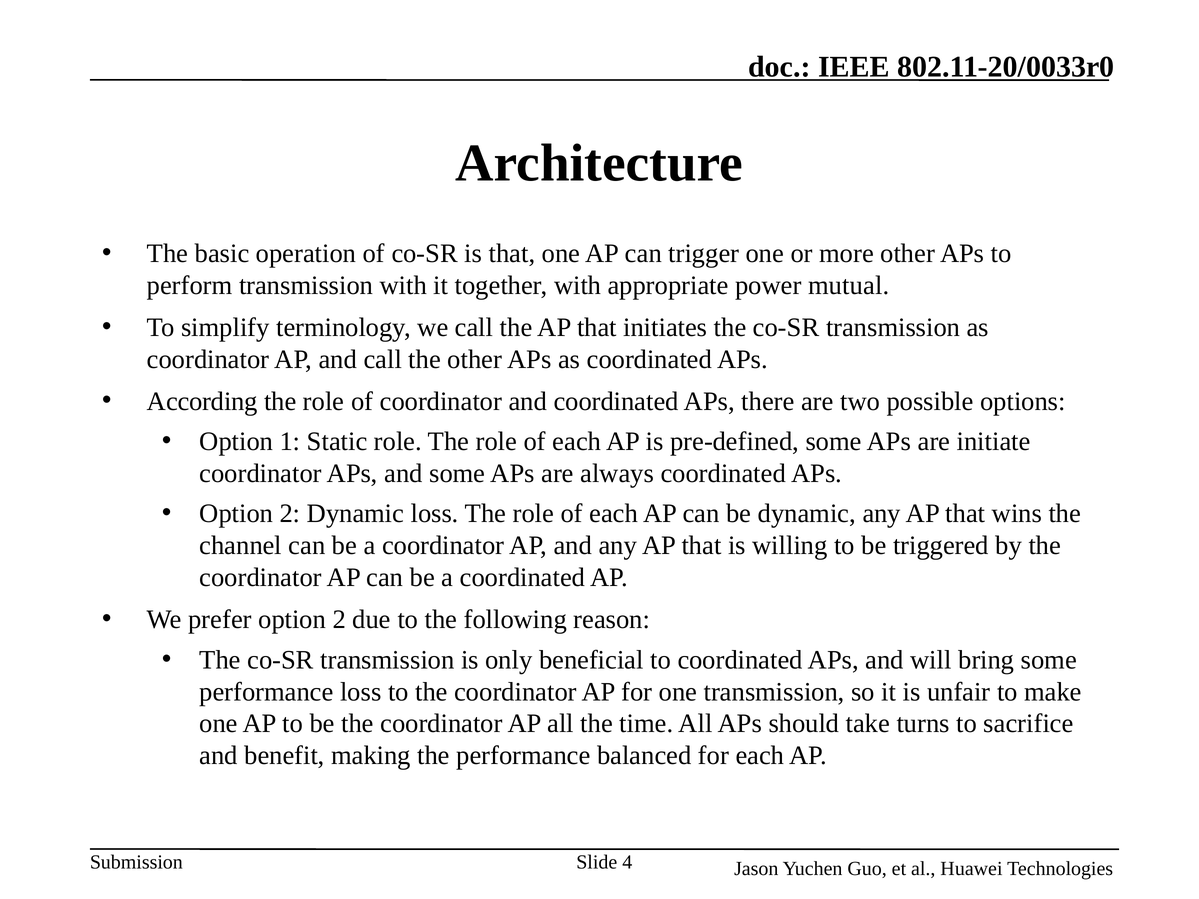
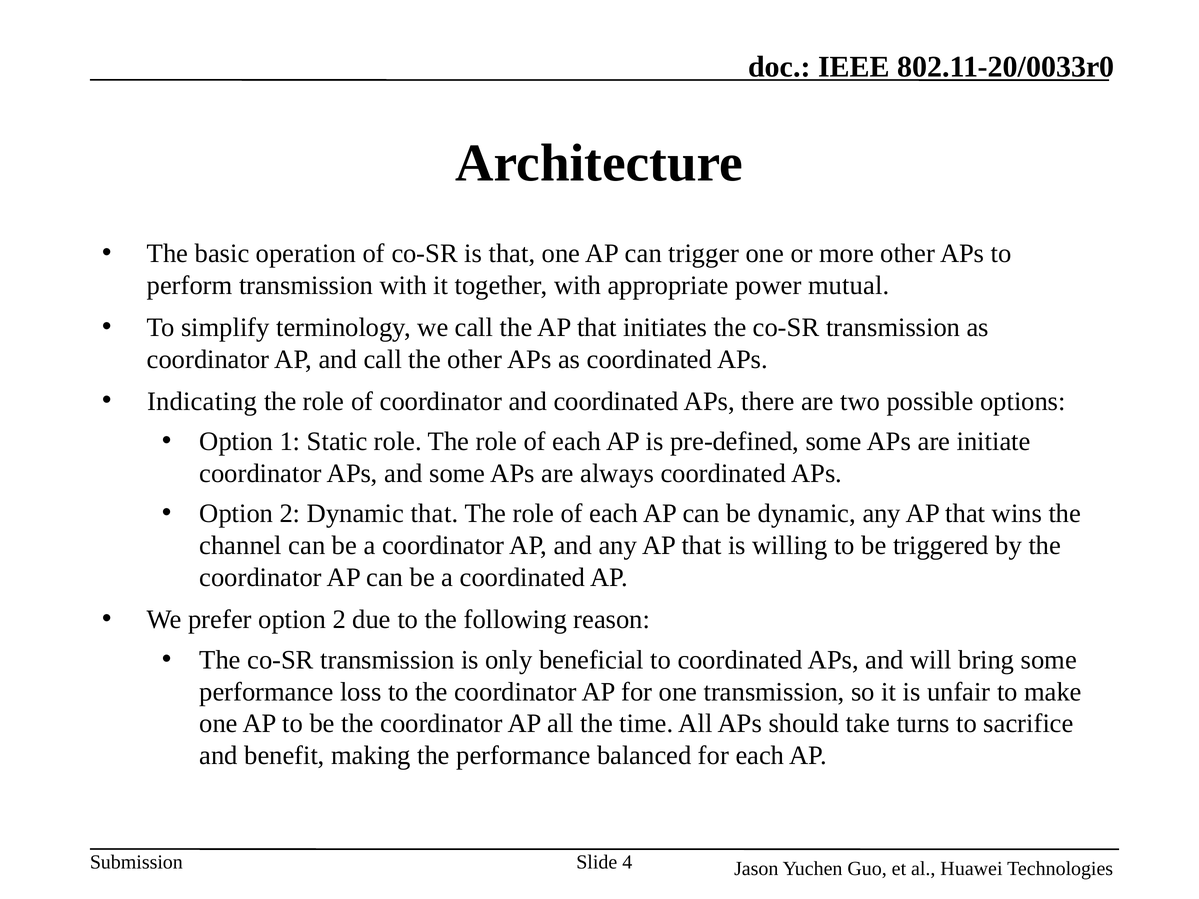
According: According -> Indicating (202, 401)
Dynamic loss: loss -> that (435, 514)
